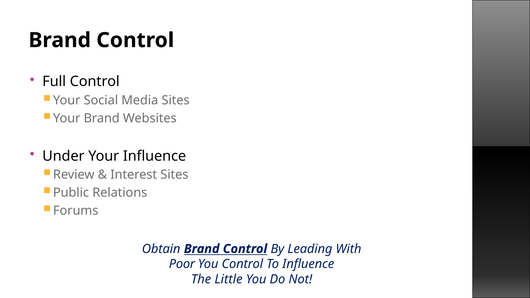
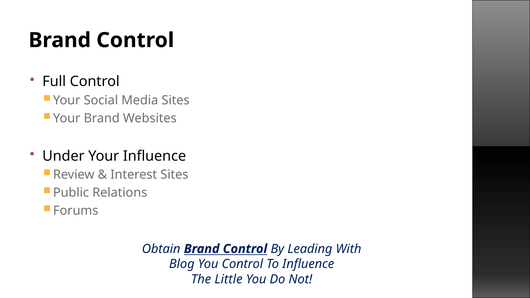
Poor: Poor -> Blog (182, 264)
